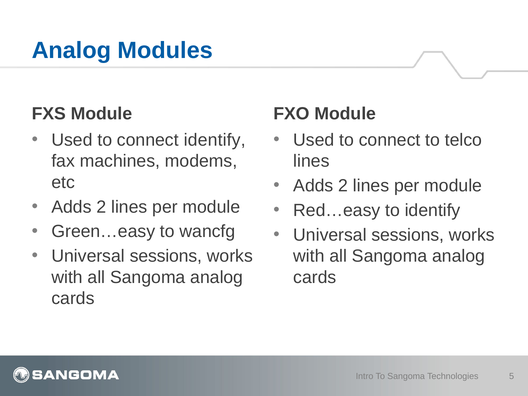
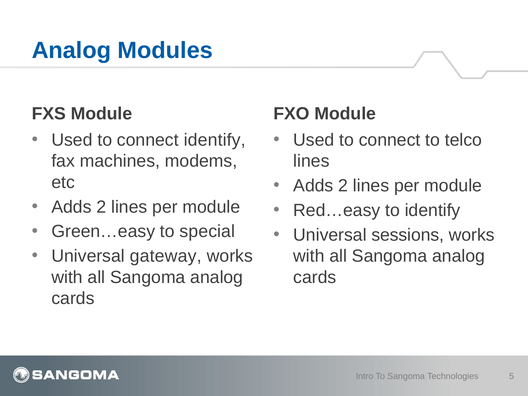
wancfg: wancfg -> special (207, 232)
sessions: sessions -> gateway (166, 256)
